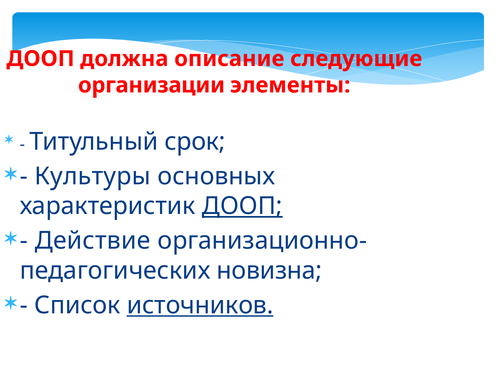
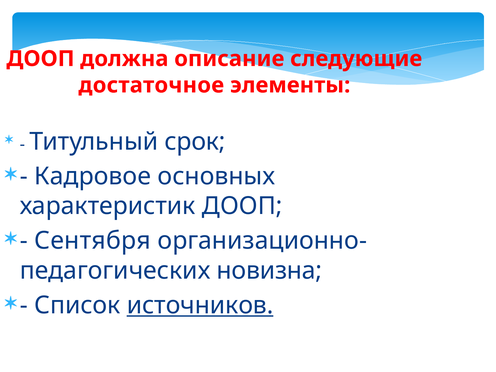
организации: организации -> достаточное (151, 85)
Культуры: Культуры -> Кадровое (93, 176)
ДООП underline: present -> none (242, 206)
Действие: Действие -> Сентября (93, 241)
